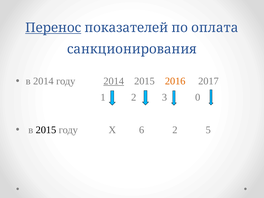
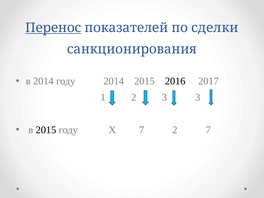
оплата: оплата -> сделки (215, 28)
2014 underline: present -> none (114, 81)
2016 colour: orange -> black (175, 81)
3 0: 0 -> 3 (198, 97)
Х 6: 6 -> 7 (142, 130)
2 5: 5 -> 7 (208, 130)
